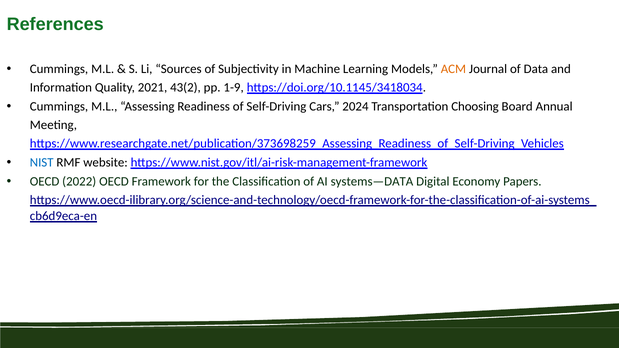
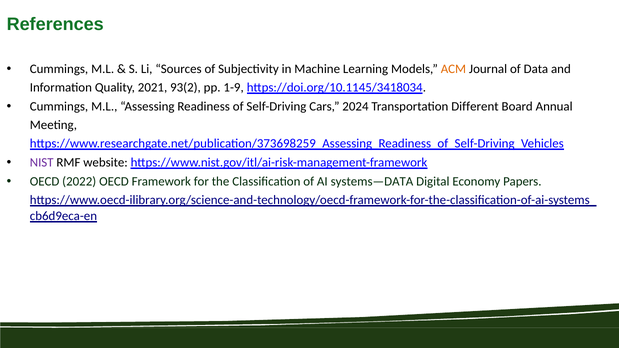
43(2: 43(2 -> 93(2 (185, 88)
Choosing: Choosing -> Different (475, 107)
NIST colour: blue -> purple (42, 163)
